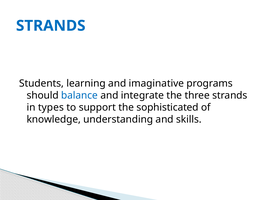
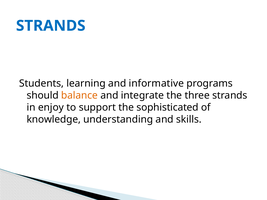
imaginative: imaginative -> informative (156, 84)
balance colour: blue -> orange (80, 96)
types: types -> enjoy (51, 108)
